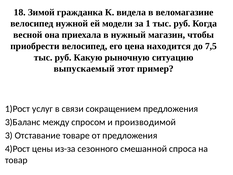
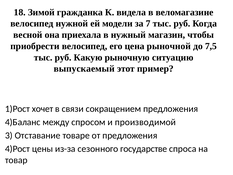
1: 1 -> 7 (148, 24)
находится: находится -> рыночной (169, 46)
услуг: услуг -> хочет (43, 109)
3)Баланс: 3)Баланс -> 4)Баланс (23, 122)
смешанной: смешанной -> государстве (144, 149)
